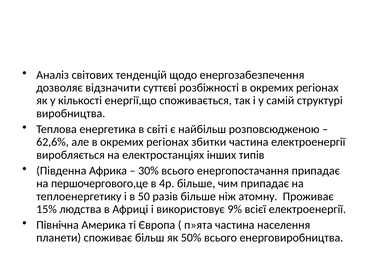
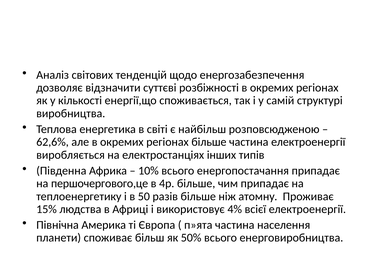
регіонах збитки: збитки -> більше (209, 142)
30%: 30% -> 10% (148, 171)
9%: 9% -> 4% (235, 209)
